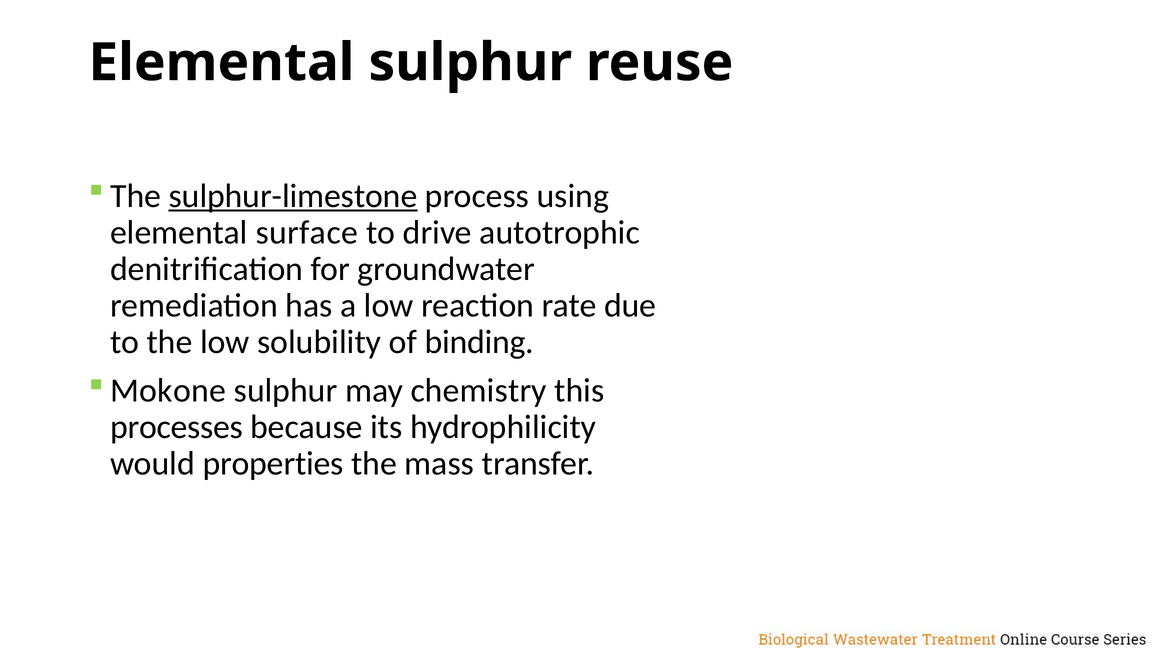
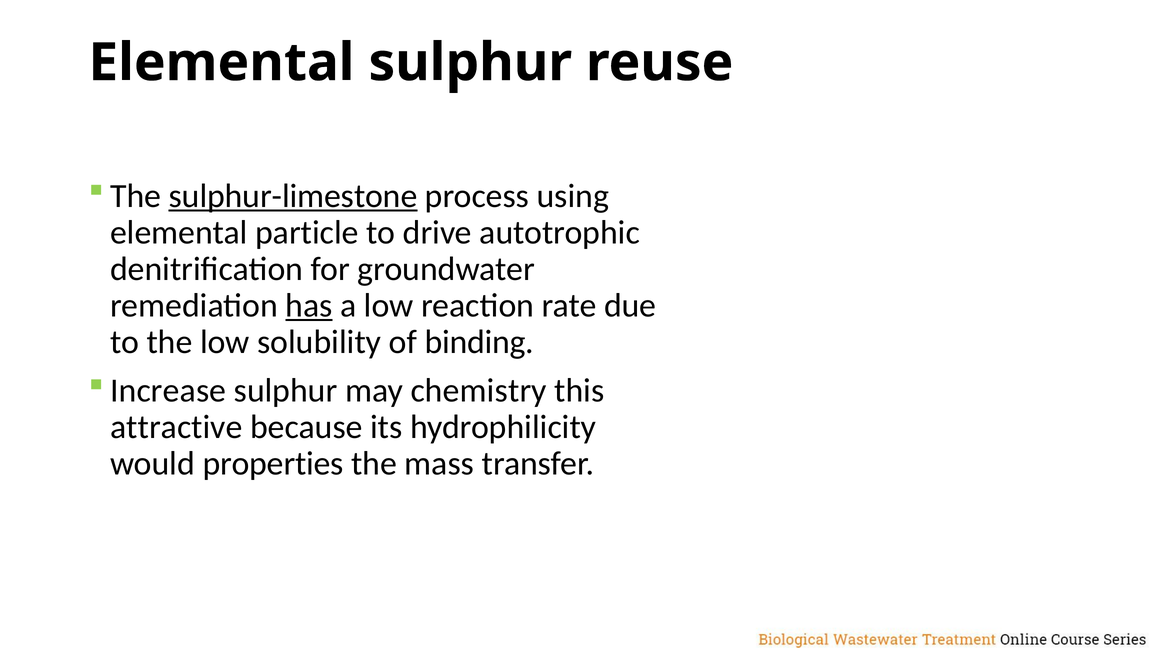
surface: surface -> particle (307, 233)
has underline: none -> present (309, 306)
Mokone: Mokone -> Increase (168, 391)
processes: processes -> attractive (176, 427)
